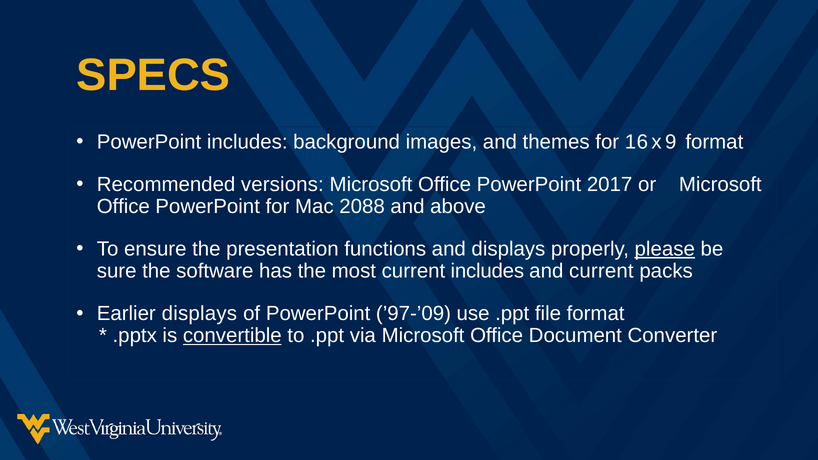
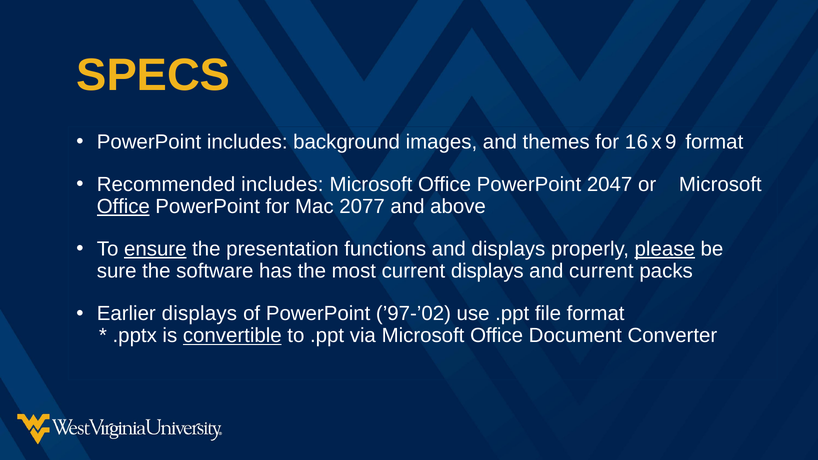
Recommended versions: versions -> includes (282, 184)
2017: 2017 -> 2047 (610, 184)
Office underline: none -> present (123, 206)
2088: 2088 -> 2077 (362, 206)
ensure underline: none -> present (155, 249)
current includes: includes -> displays (487, 271)
’97-’09: ’97-’09 -> ’97-’02 (413, 314)
